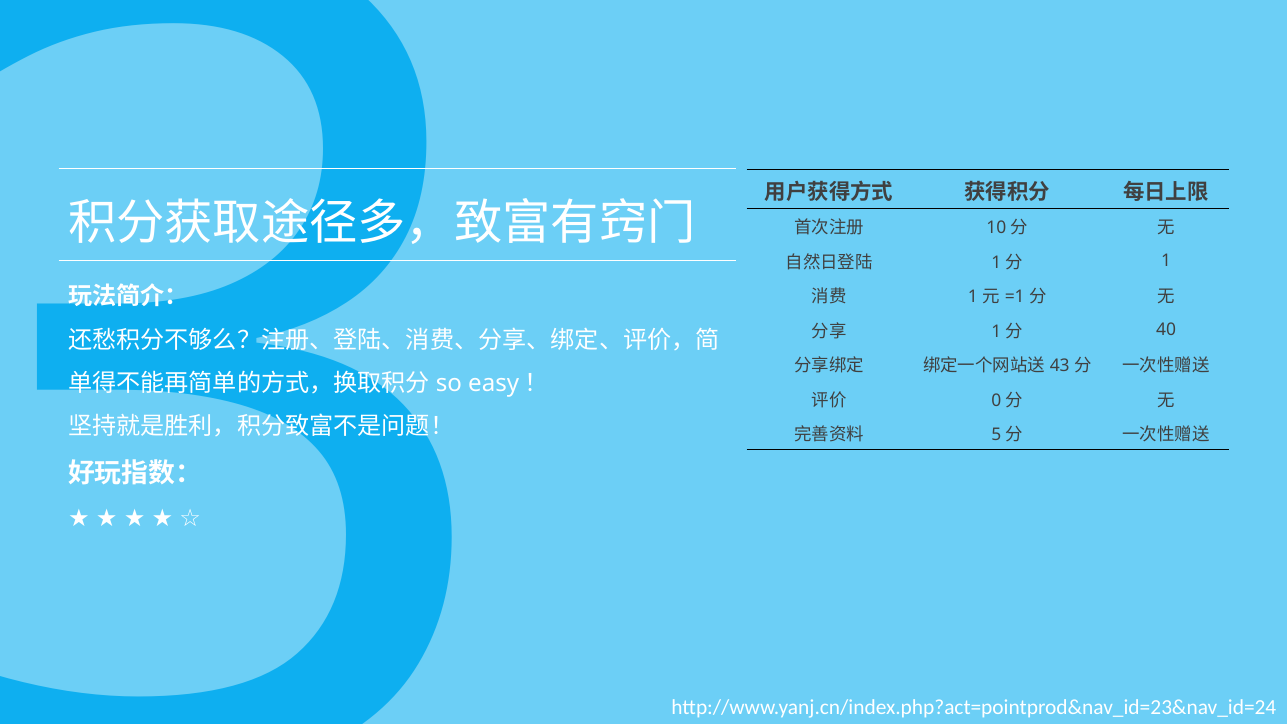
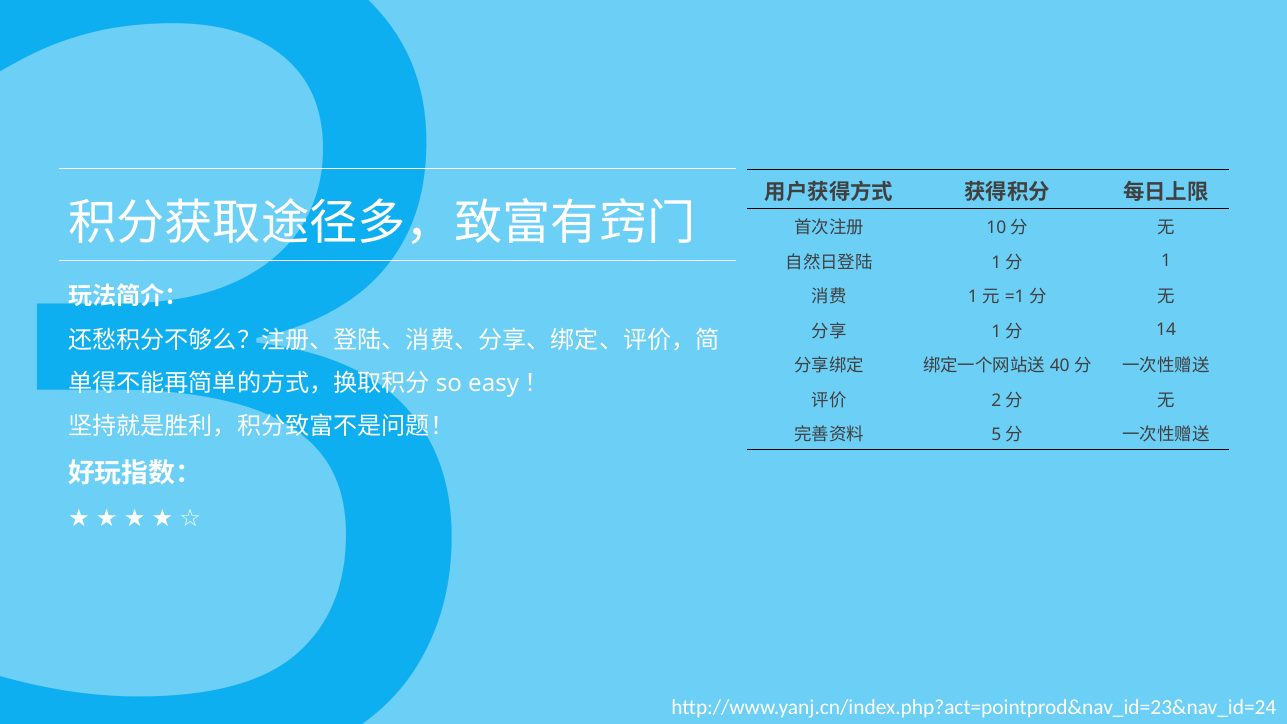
40: 40 -> 14 (1166, 330)
43: 43 -> 40 (1060, 366)
0: 0 -> 2 (996, 400)
